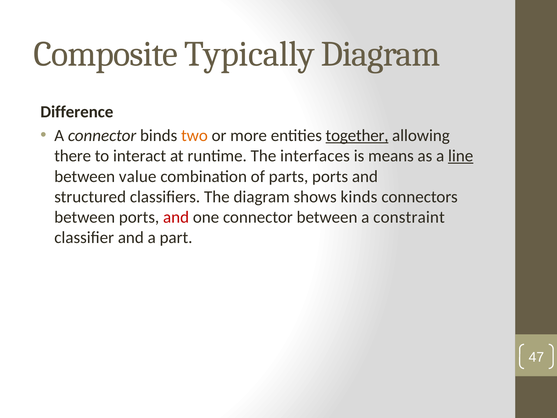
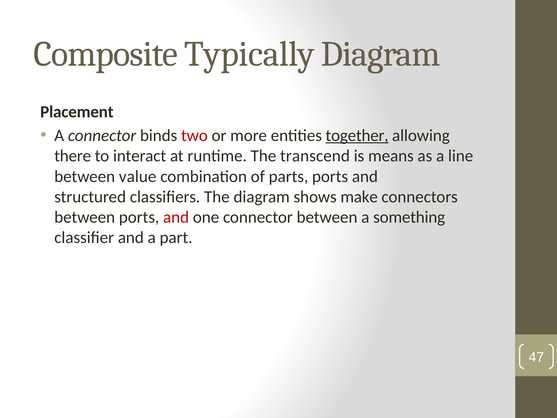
Difference: Difference -> Placement (77, 112)
two colour: orange -> red (194, 135)
interfaces: interfaces -> transcend (315, 156)
line underline: present -> none (461, 156)
kinds: kinds -> make (359, 197)
constraint: constraint -> something (409, 217)
